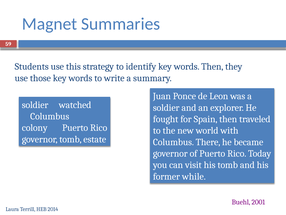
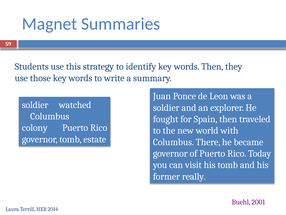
while: while -> really (194, 176)
